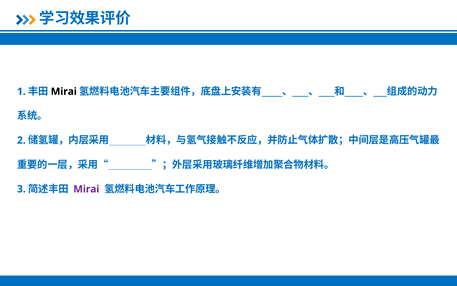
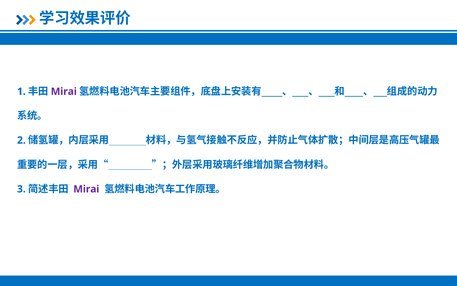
Mirai colour: black -> purple (64, 91)
